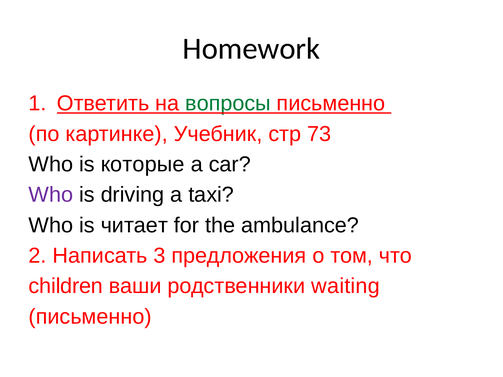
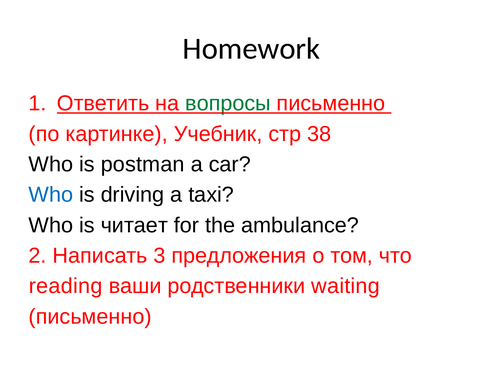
73: 73 -> 38 (319, 134)
которые: которые -> postman (143, 164)
Who colour: purple -> blue (51, 195)
children: children -> reading (66, 286)
